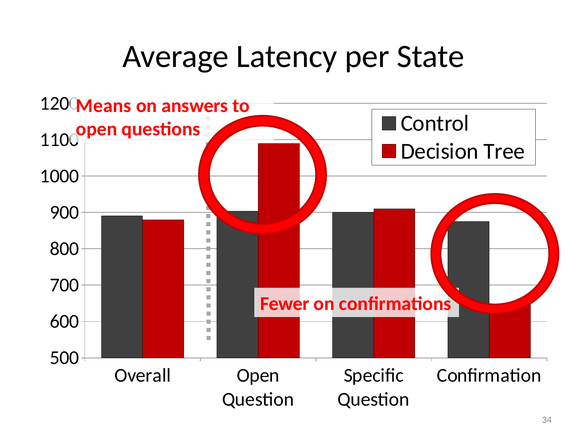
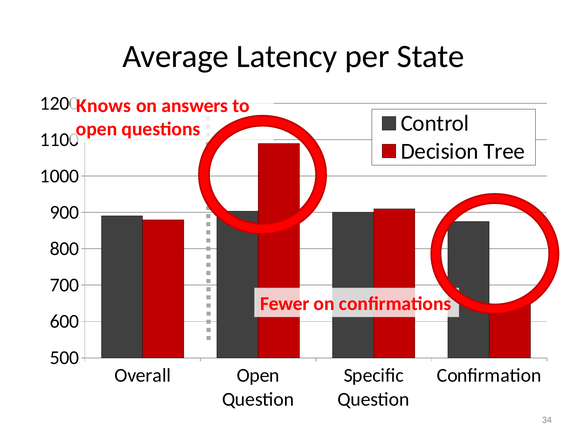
Means: Means -> Knows (104, 106)
